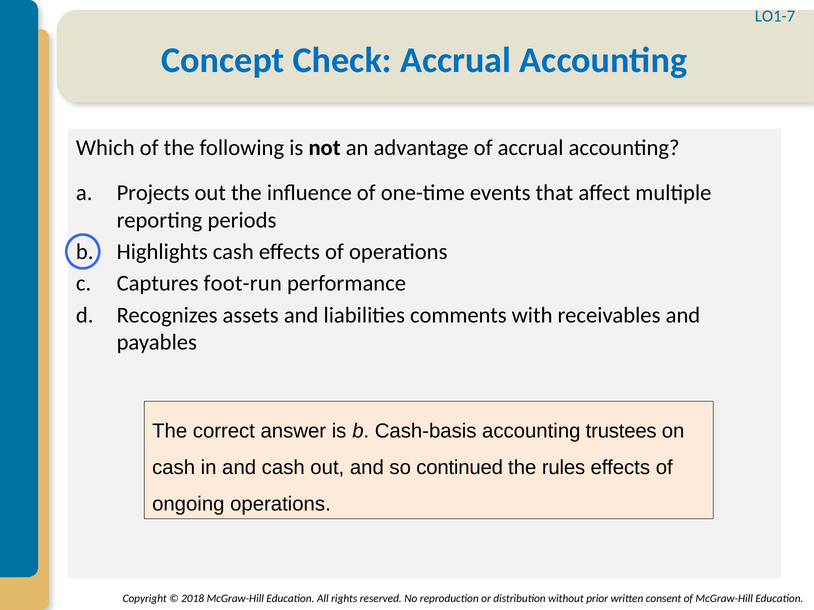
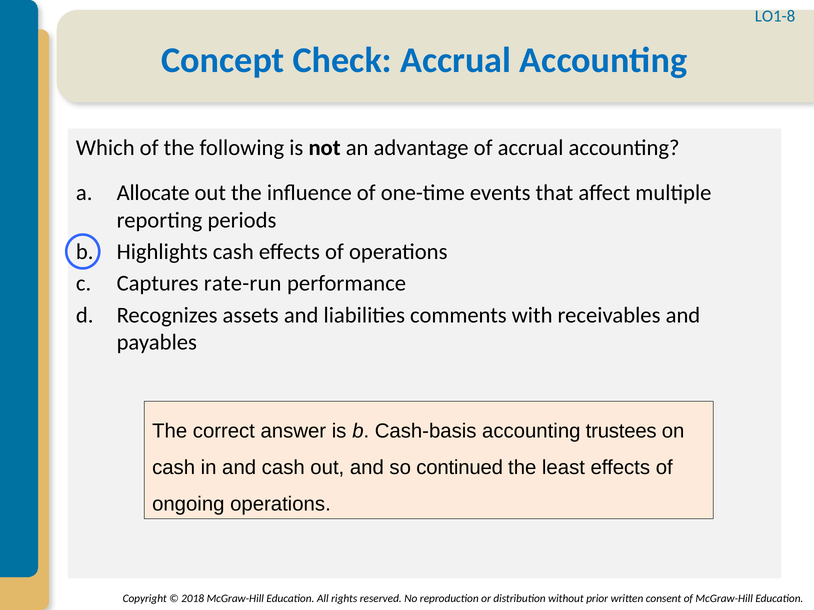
LO1-7: LO1-7 -> LO1-8 (775, 16)
Projects: Projects -> Allocate (153, 193)
foot-run: foot-run -> rate-run (243, 284)
rules: rules -> least (563, 468)
